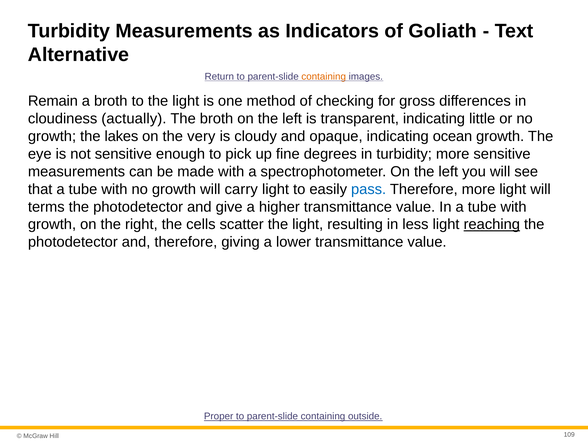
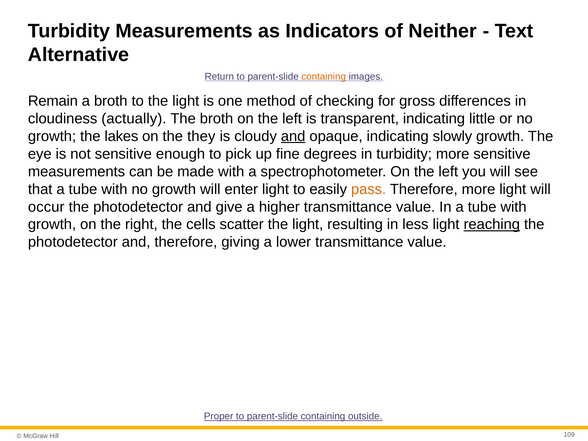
Goliath: Goliath -> Neither (443, 31)
very: very -> they (201, 136)
and underline: none -> present (293, 136)
ocean: ocean -> slowly (452, 136)
carry: carry -> enter (241, 189)
pass colour: blue -> orange (369, 189)
terms: terms -> occur (46, 207)
